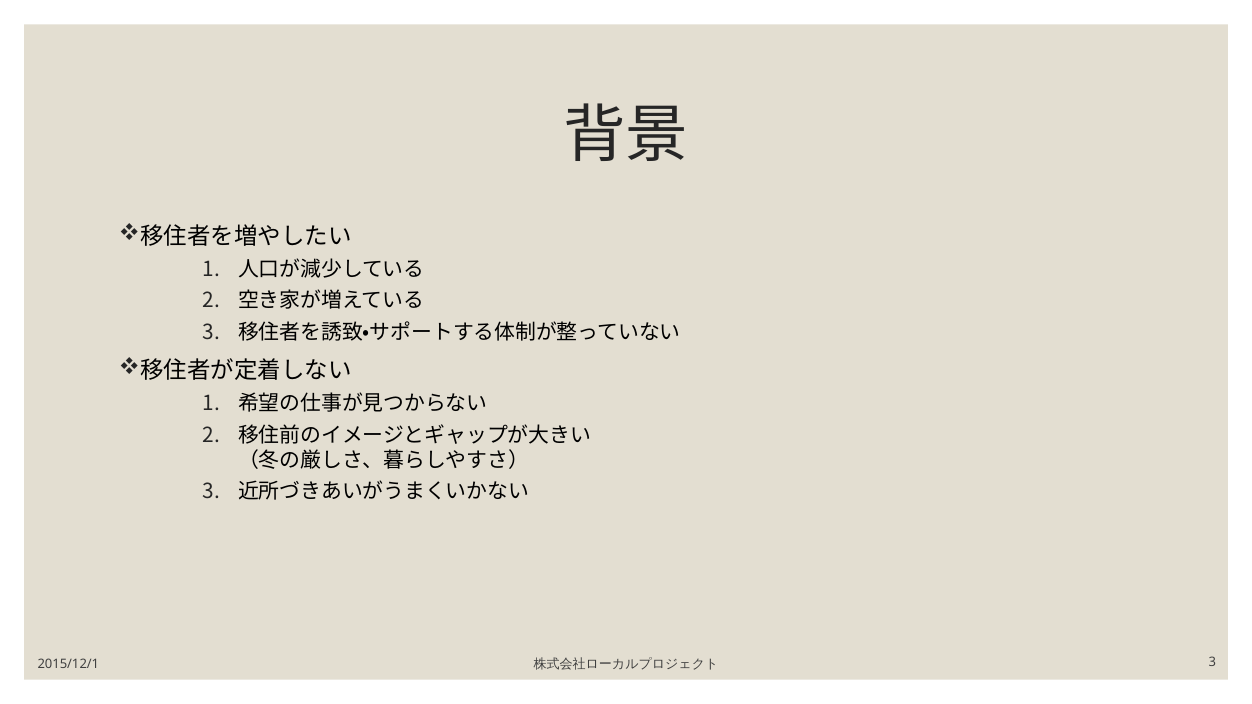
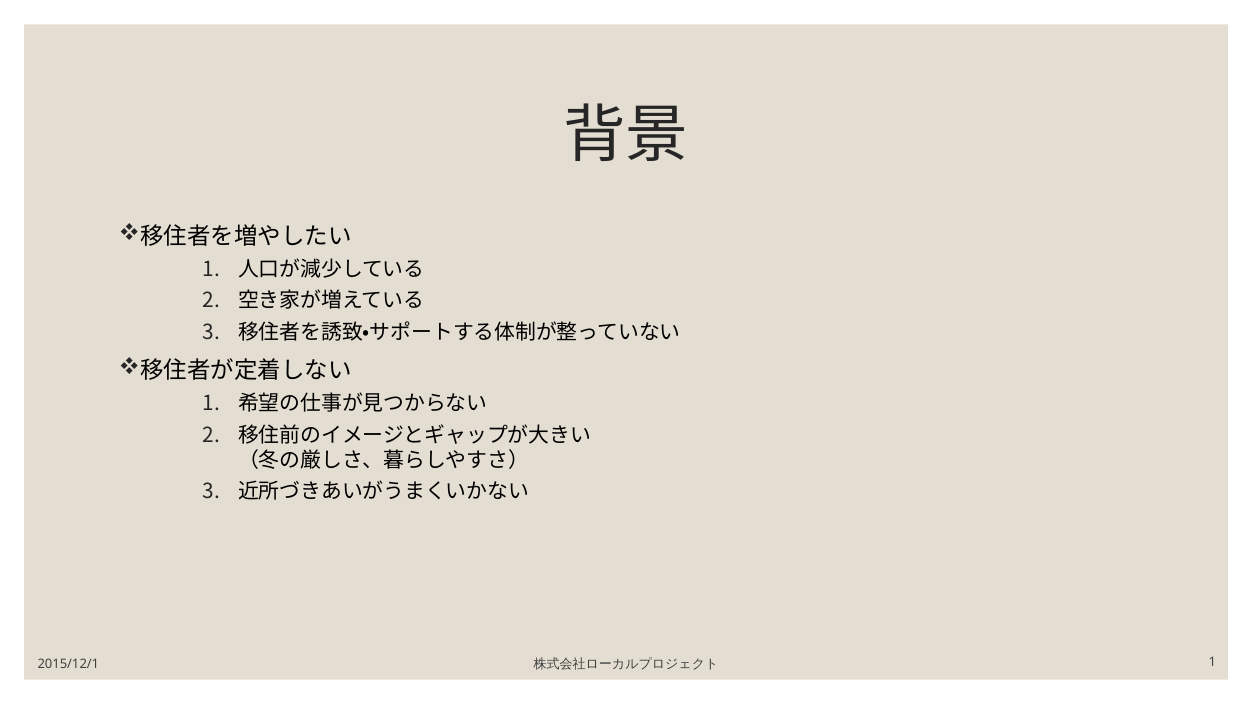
3: 3 -> 1 (1212, 662)
